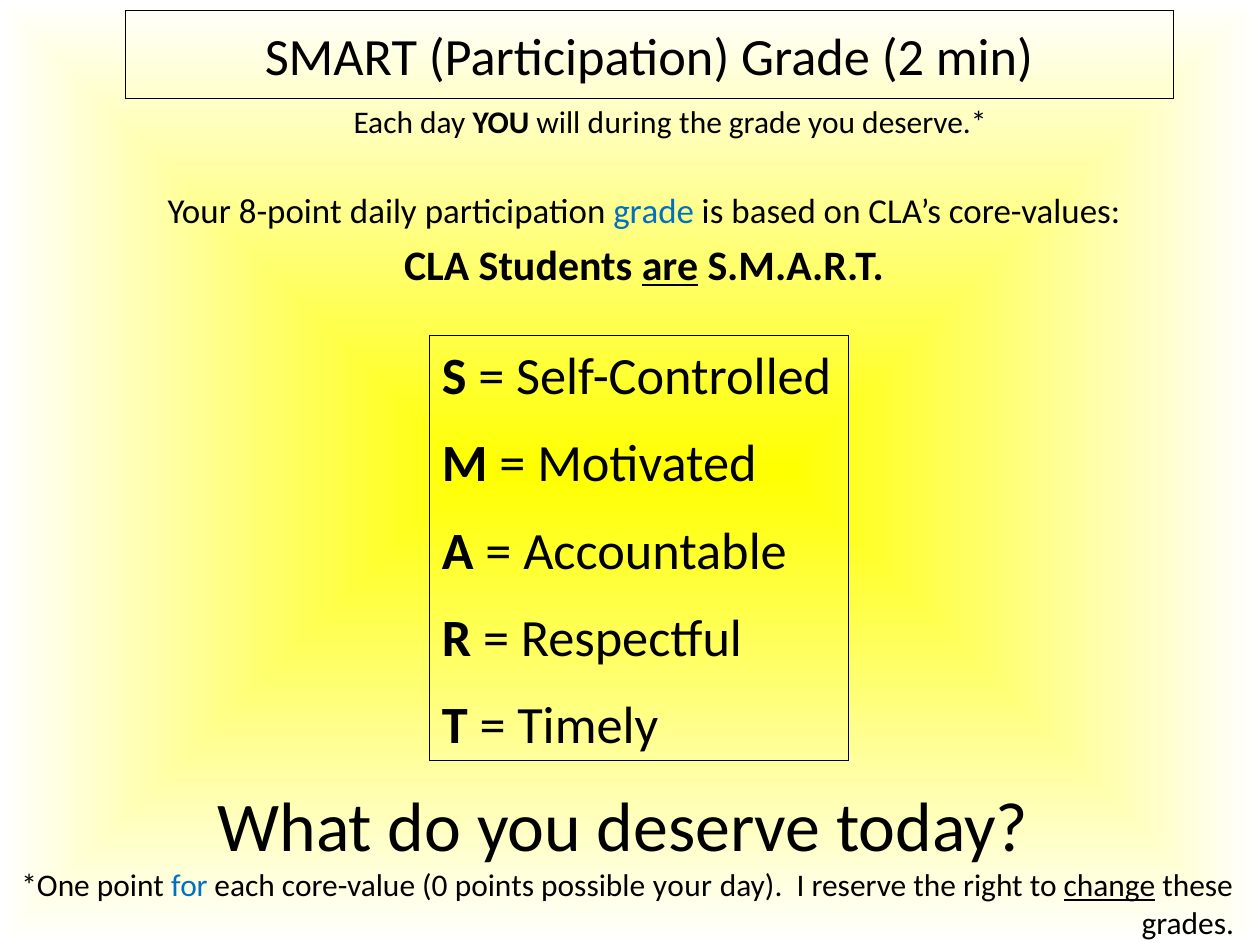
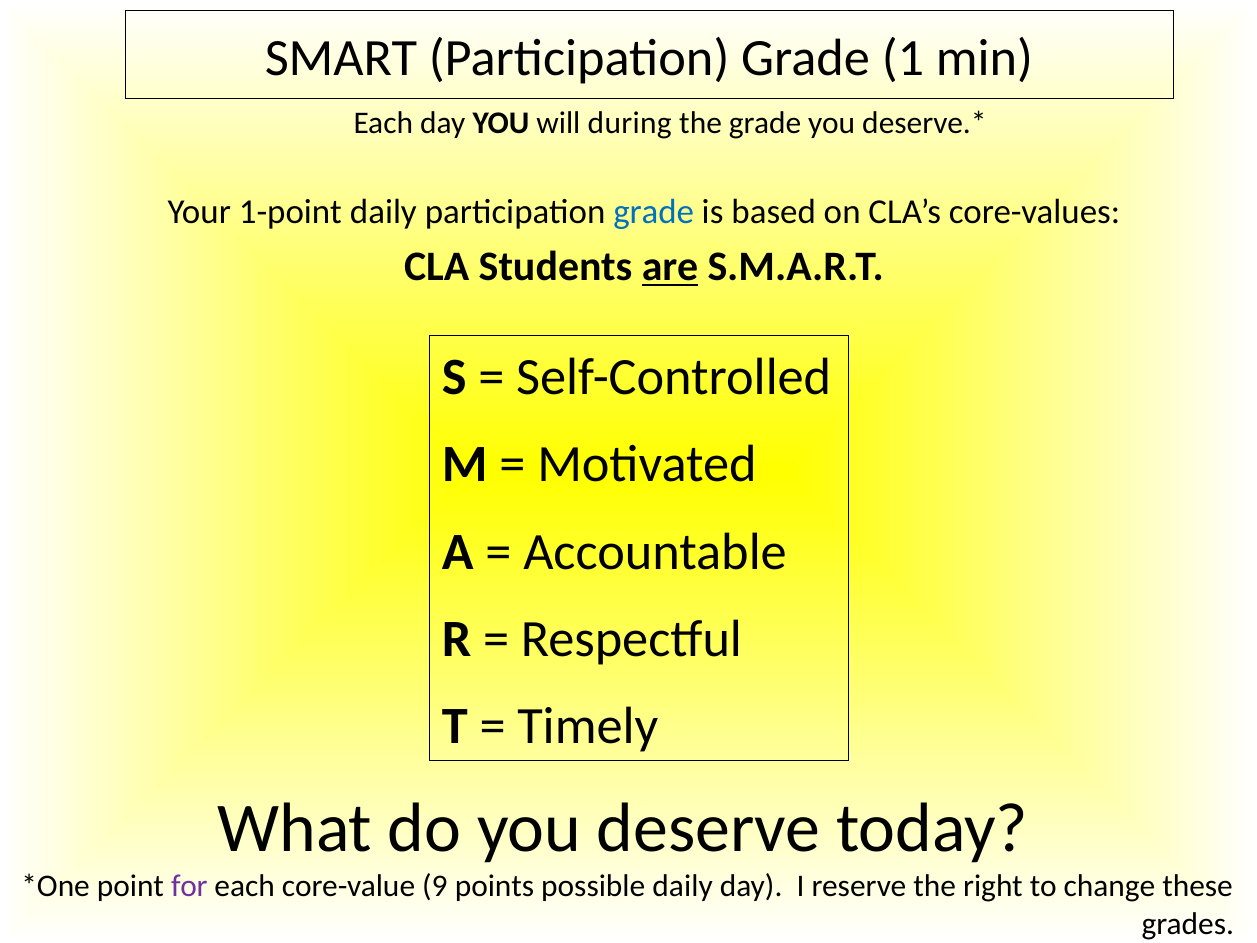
2: 2 -> 1 (903, 58)
8-point: 8-point -> 1-point (290, 212)
for colour: blue -> purple (189, 886)
0: 0 -> 9 (435, 886)
possible your: your -> daily (683, 886)
change underline: present -> none (1109, 886)
